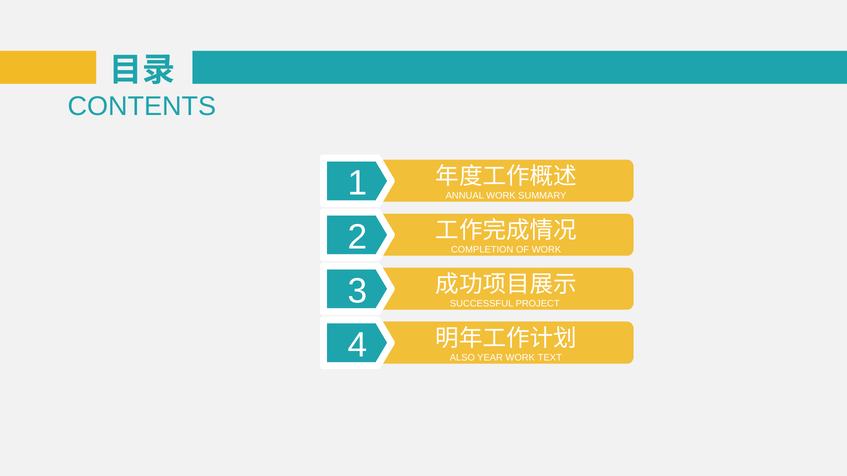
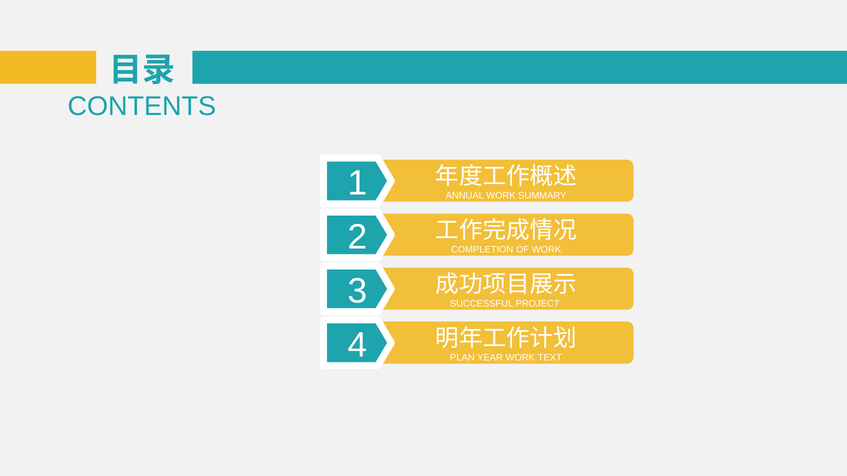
ALSO: ALSO -> PLAN (462, 358)
